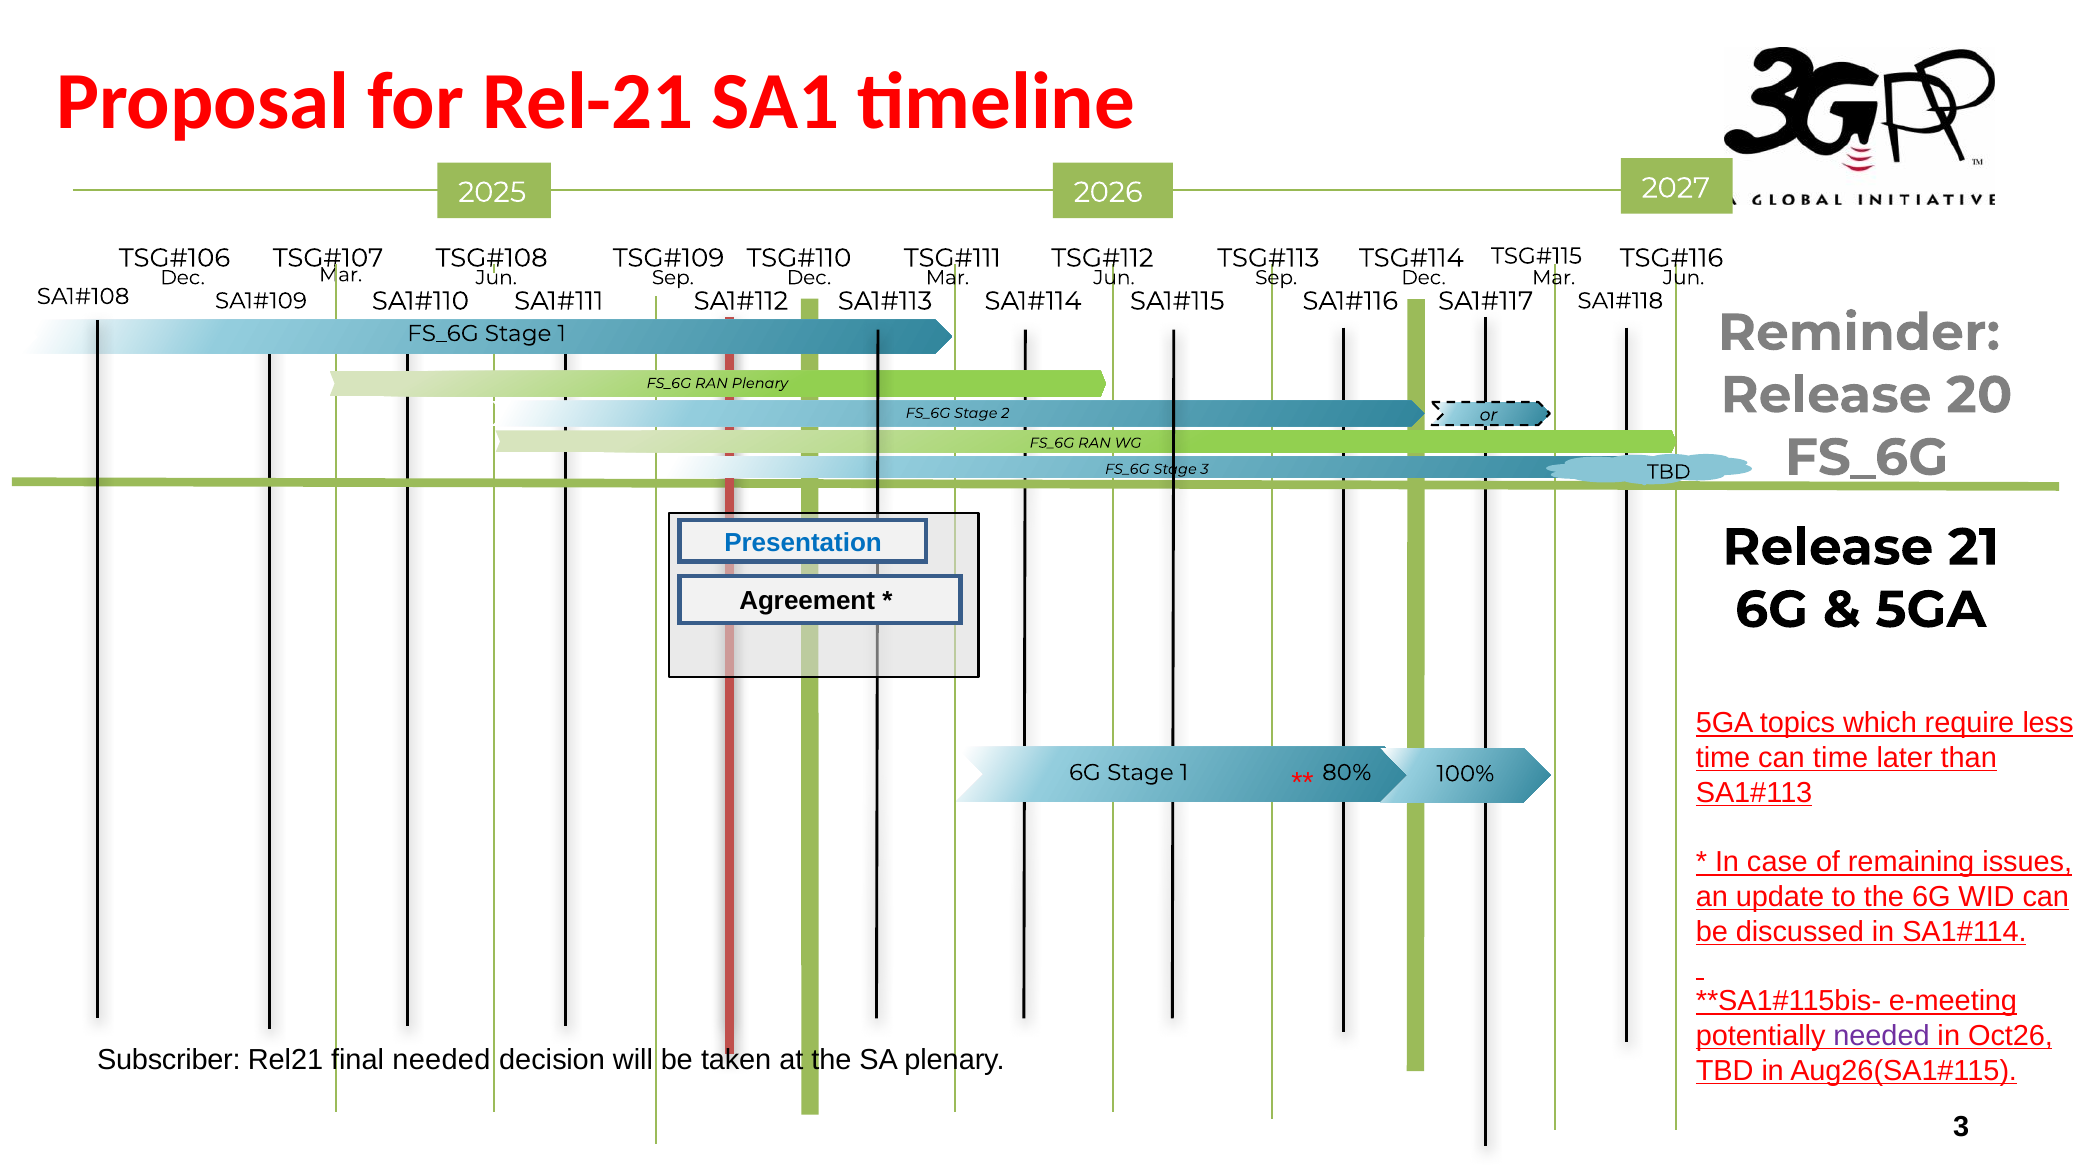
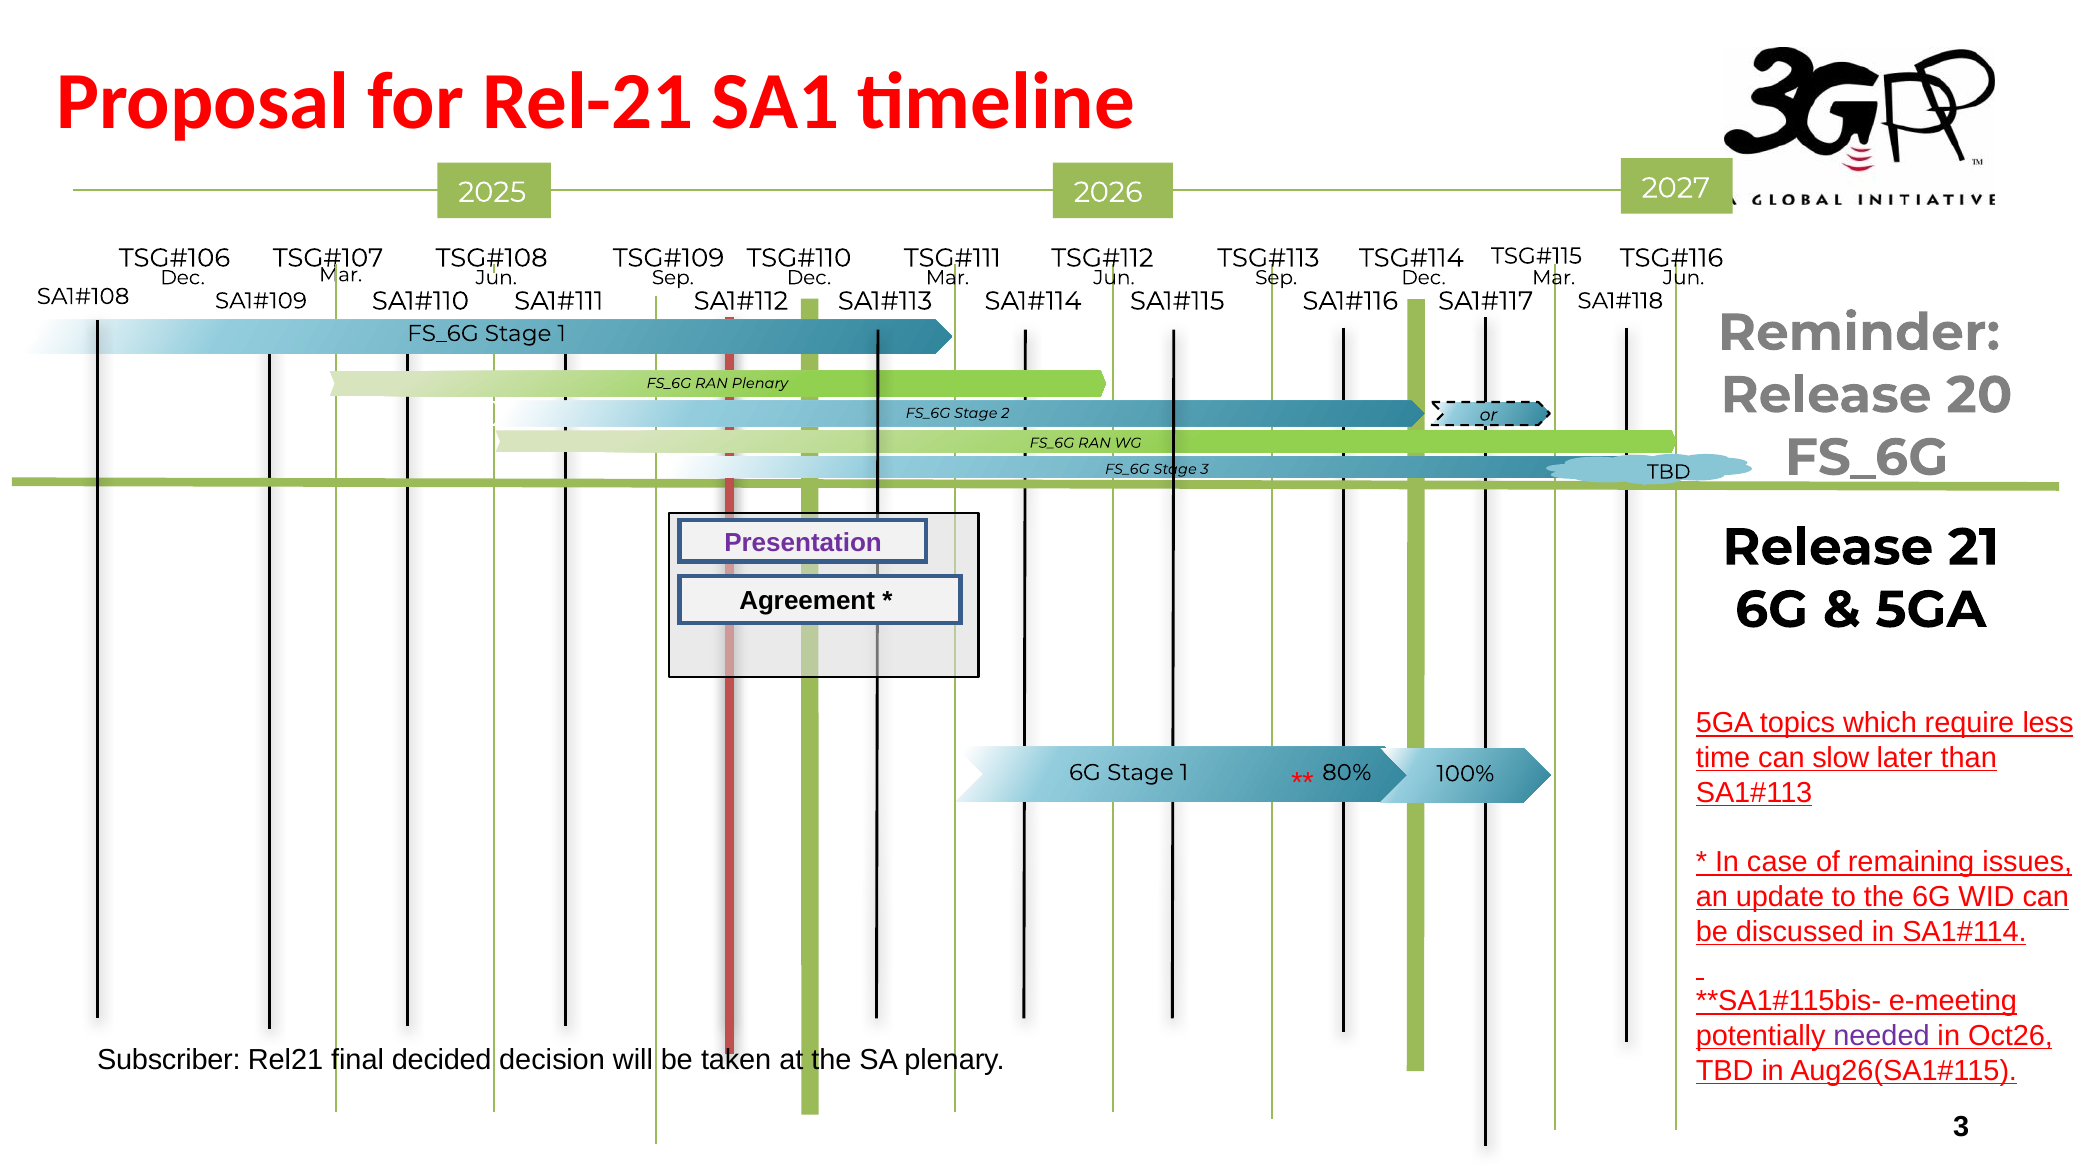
Presentation colour: blue -> purple (803, 543)
can time: time -> slow (1841, 758)
final needed: needed -> decided (442, 1060)
